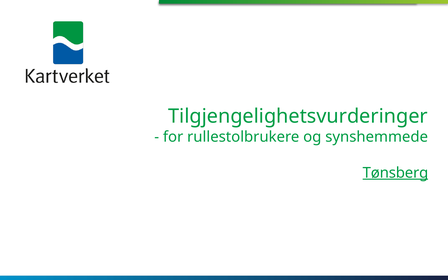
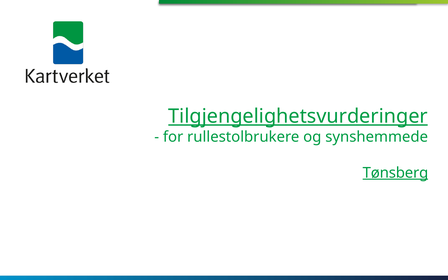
Tilgjengelighetsvurderinger underline: none -> present (298, 116)
